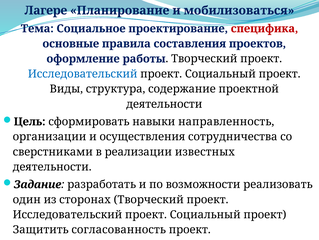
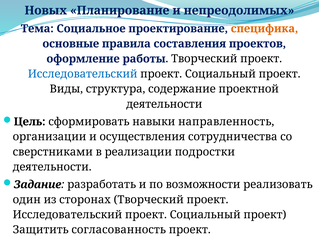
Лагере: Лагере -> Новых (46, 10)
мобилизоваться: мобилизоваться -> непреодолимых (239, 10)
специфика colour: red -> orange (265, 29)
известных: известных -> подростки (205, 151)
